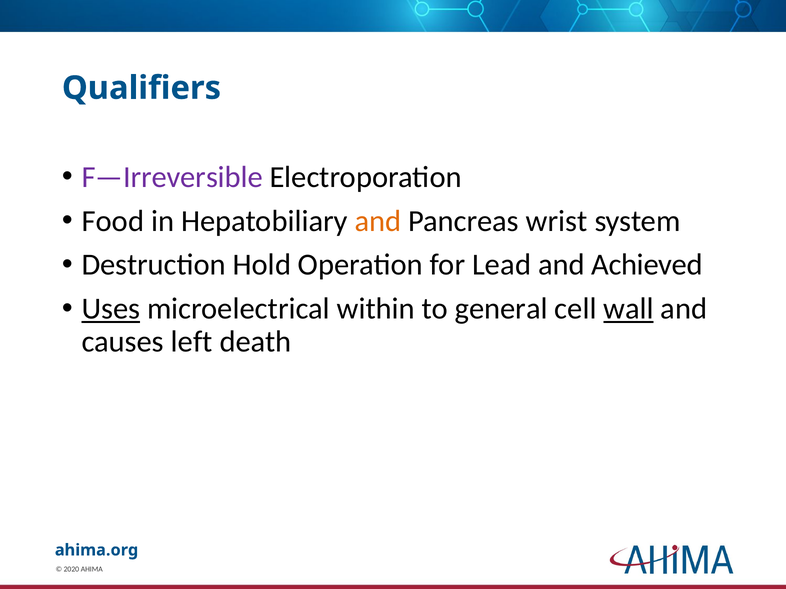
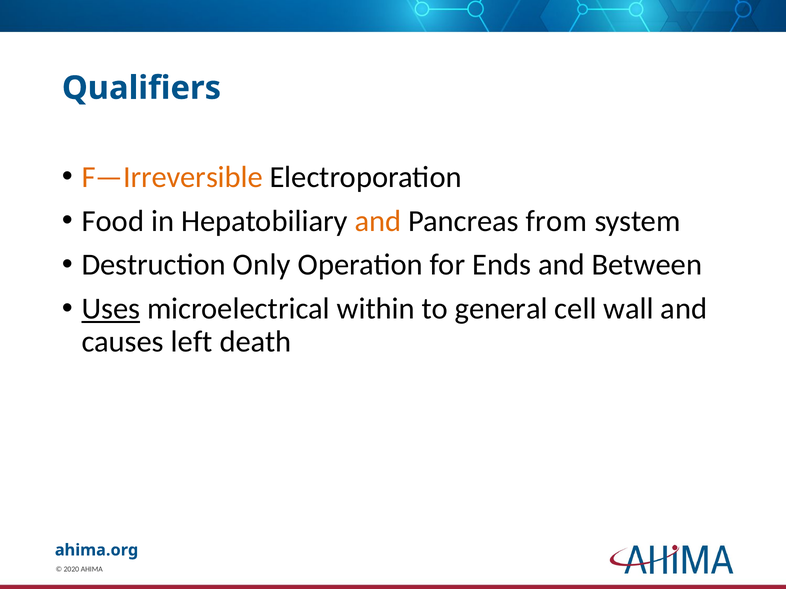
F—Irreversible colour: purple -> orange (172, 177)
wrist: wrist -> from (557, 221)
Hold: Hold -> Only (262, 265)
Lead: Lead -> Ends (502, 265)
Achieved: Achieved -> Between (647, 265)
wall underline: present -> none (629, 309)
